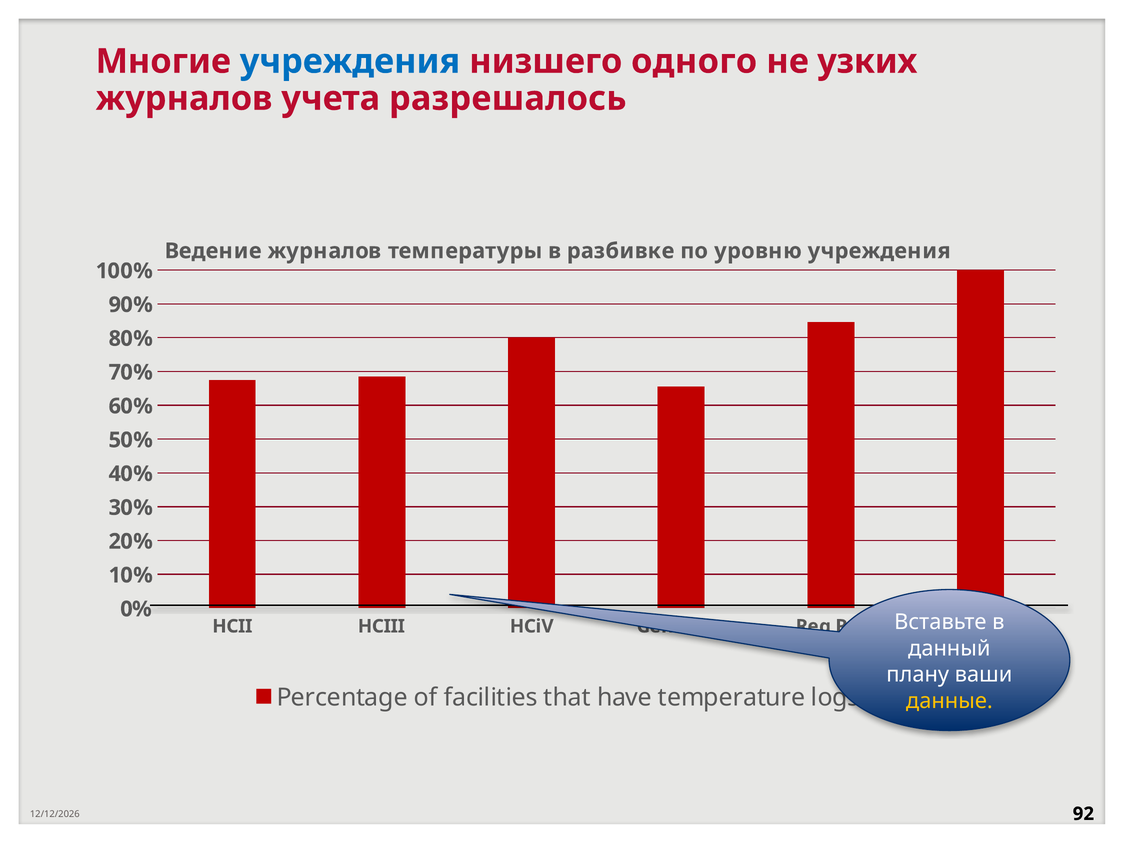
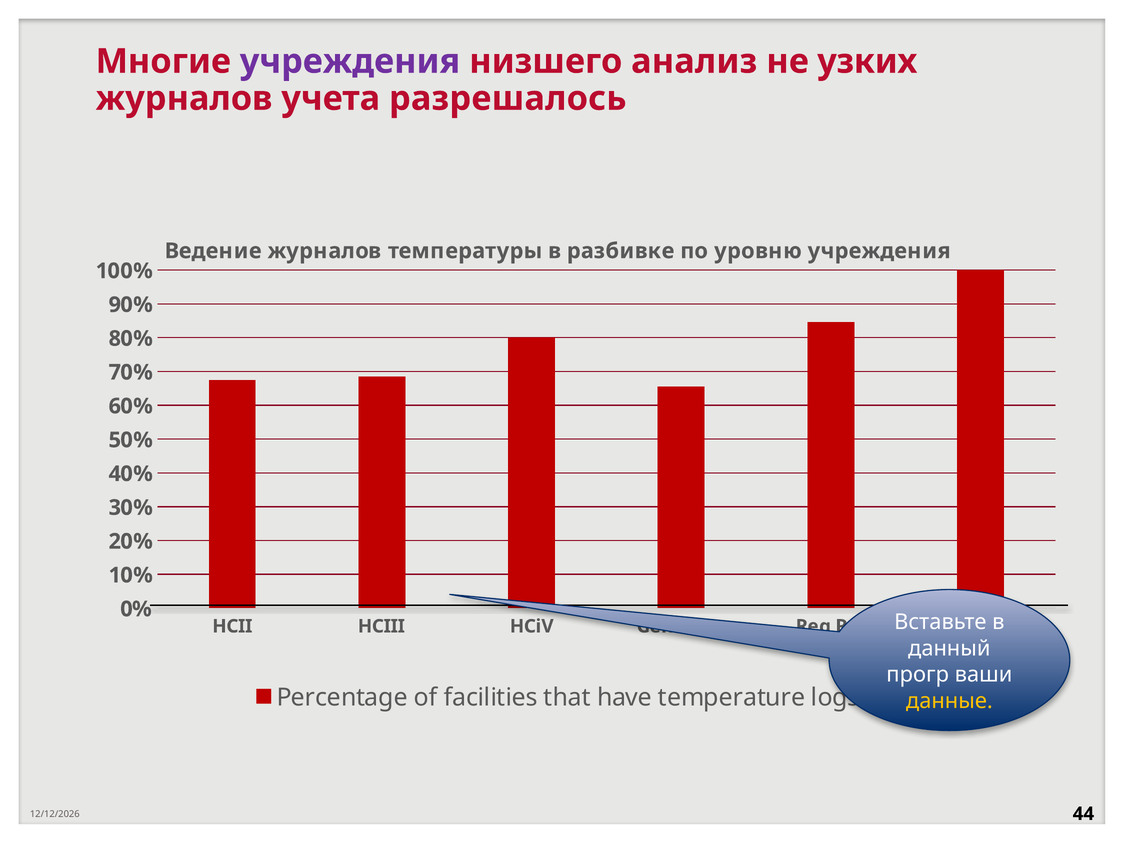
учреждения colour: blue -> purple (350, 61)
одного: одного -> анализ (694, 61)
плану: плану -> прогр (918, 675)
92: 92 -> 44 (1083, 814)
